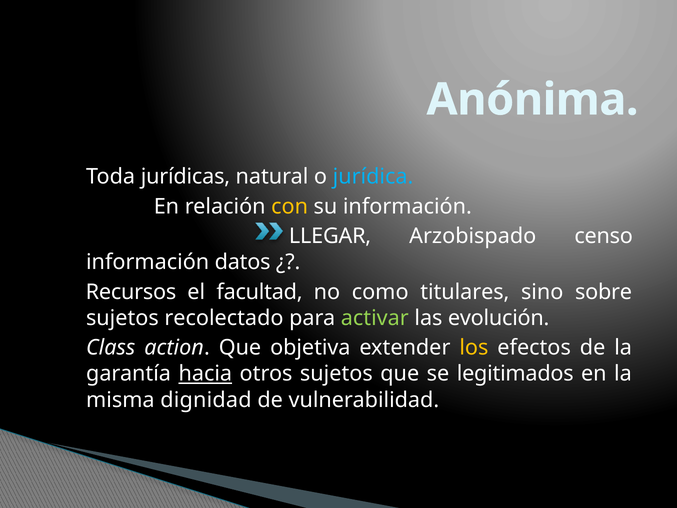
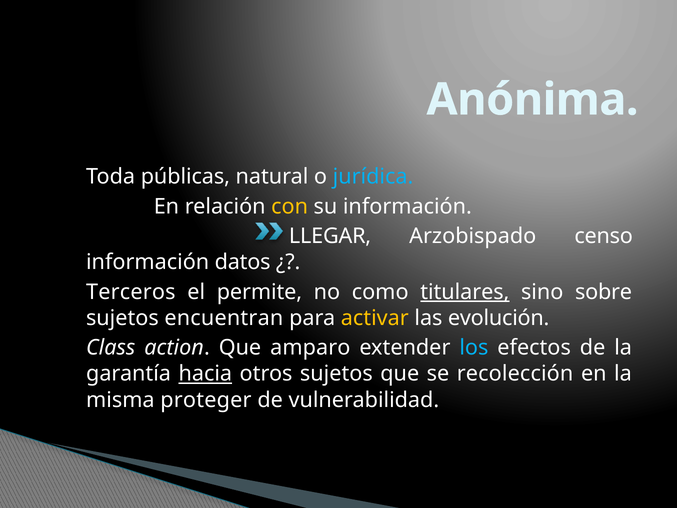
jurídicas: jurídicas -> públicas (185, 177)
Recursos: Recursos -> Terceros (131, 292)
facultad: facultad -> permite (259, 292)
titulares underline: none -> present (465, 292)
recolectado: recolectado -> encuentran (224, 318)
activar colour: light green -> yellow (375, 318)
objetiva: objetiva -> amparo (310, 348)
los colour: yellow -> light blue (474, 348)
legitimados: legitimados -> recolección (515, 374)
dignidad: dignidad -> proteger (206, 400)
